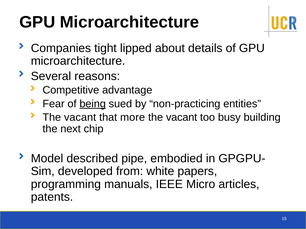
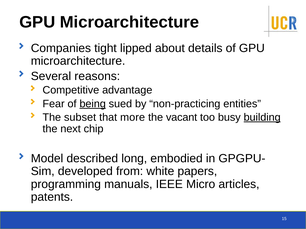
vacant: vacant -> subset (80, 118)
building underline: none -> present (262, 118)
pipe: pipe -> long (134, 159)
